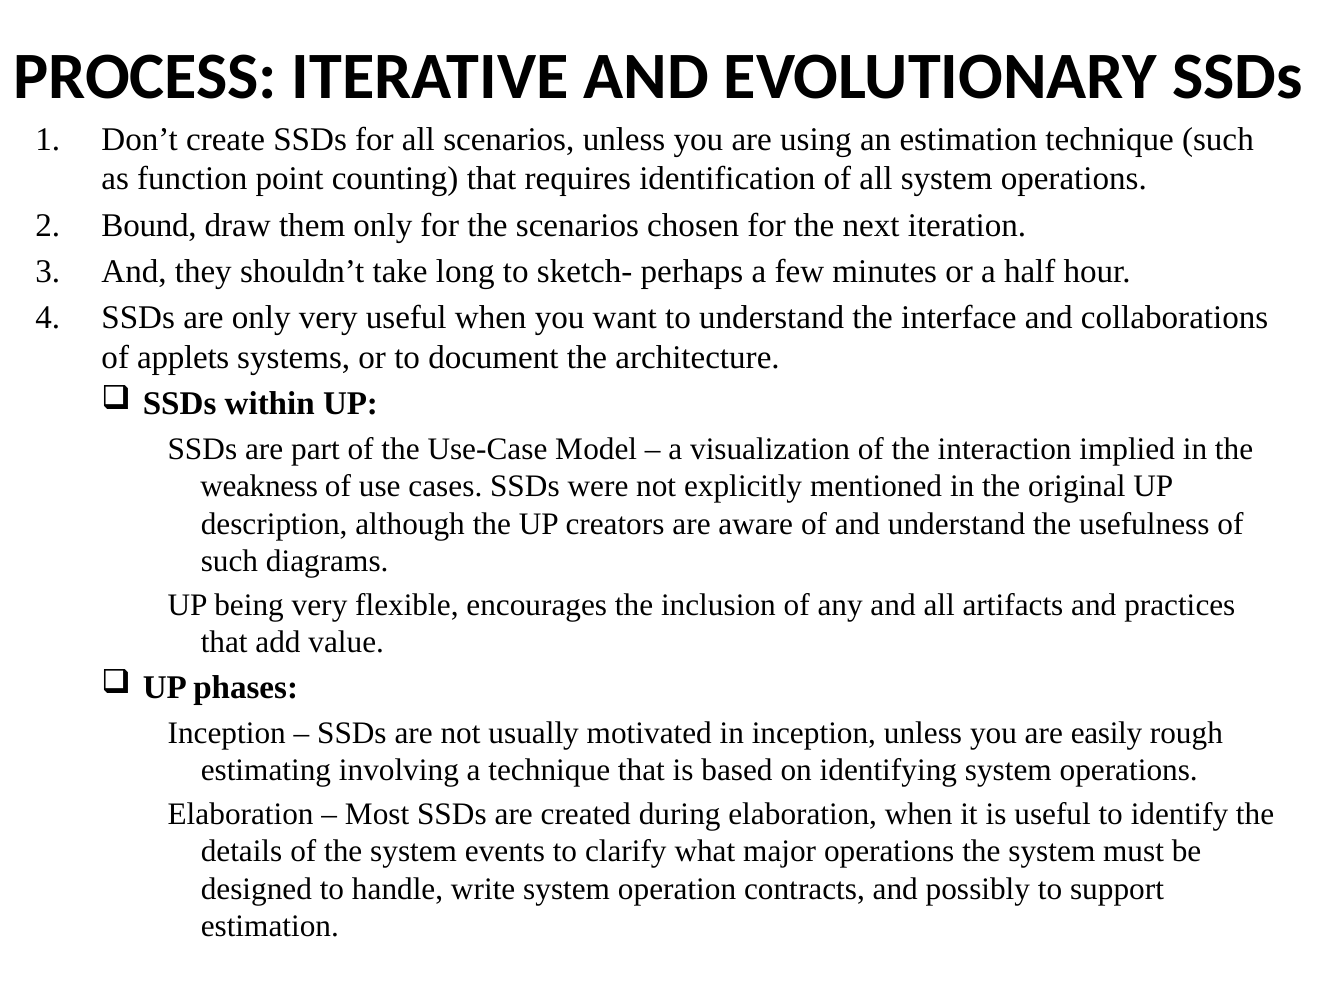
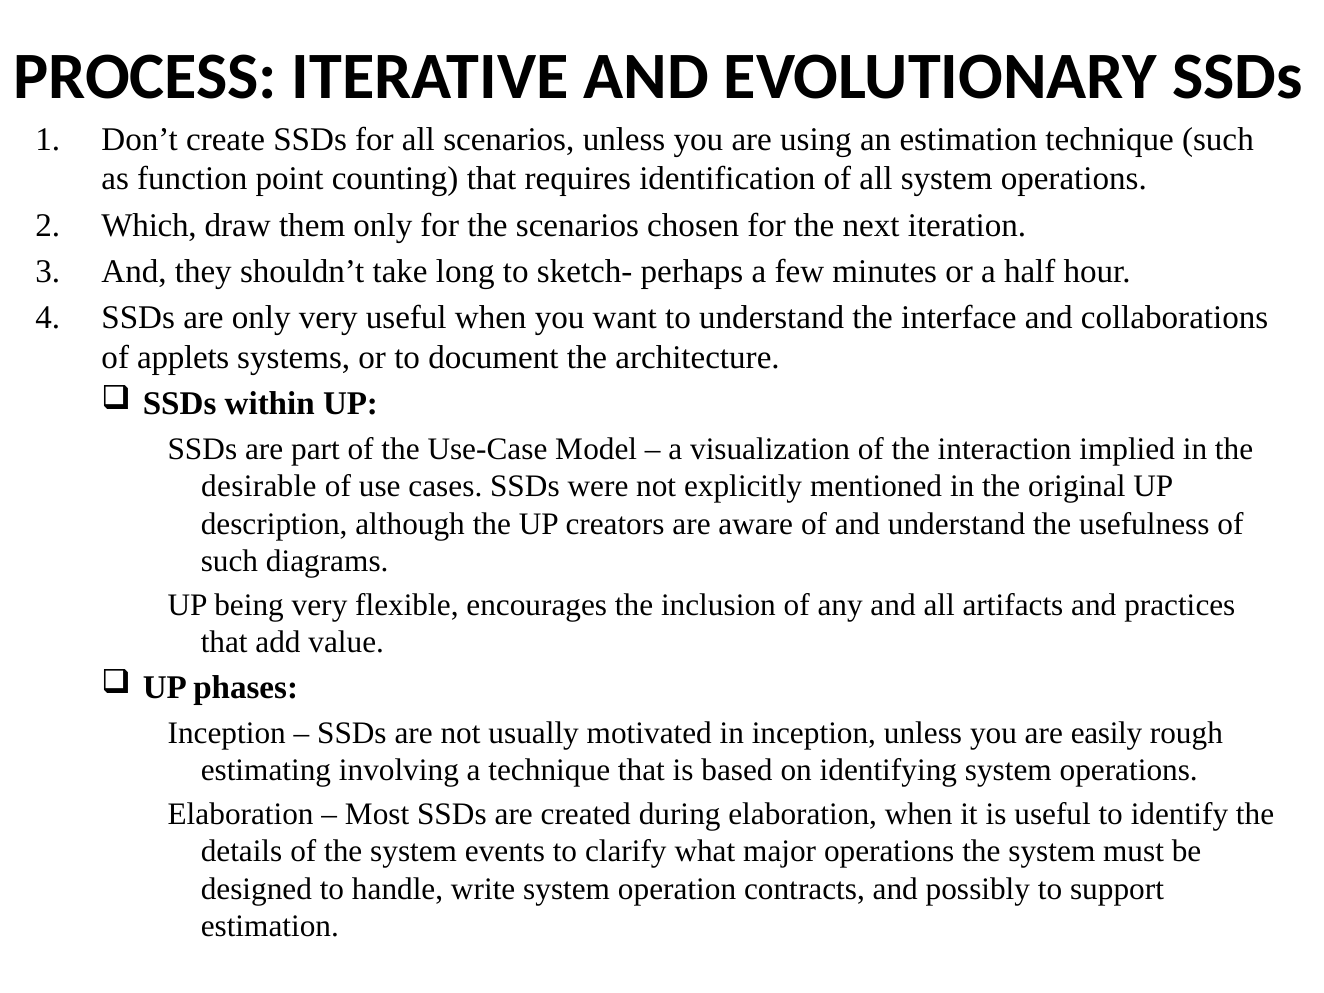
Bound: Bound -> Which (149, 225)
weakness: weakness -> desirable (259, 486)
